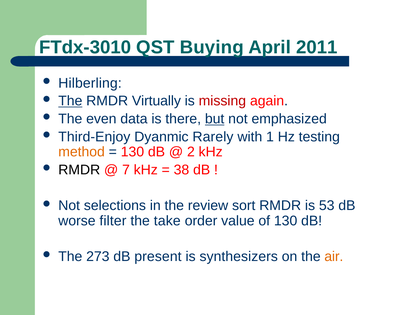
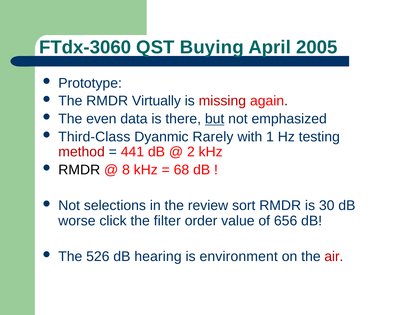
FTdx-3010: FTdx-3010 -> FTdx-3060 (85, 47)
2011: 2011 -> 2005 (317, 47)
Hilberling: Hilberling -> Prototype (90, 83)
The underline: present -> none (70, 101)
Third-Enjoy: Third-Enjoy -> Third-Class (94, 136)
method colour: orange -> red (82, 152)
130: 130 -> 441 (132, 152)
7: 7 -> 8 (126, 169)
38: 38 -> 68 (181, 169)
53: 53 -> 30 (327, 205)
filter: filter -> click (113, 220)
take: take -> filter (167, 220)
of 130: 130 -> 656 (286, 220)
273: 273 -> 526 (98, 256)
present: present -> hearing (158, 256)
synthesizers: synthesizers -> environment (239, 256)
air colour: orange -> red (334, 256)
